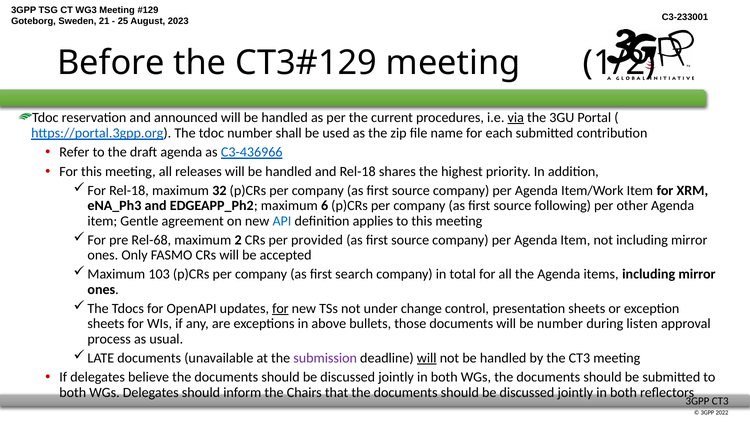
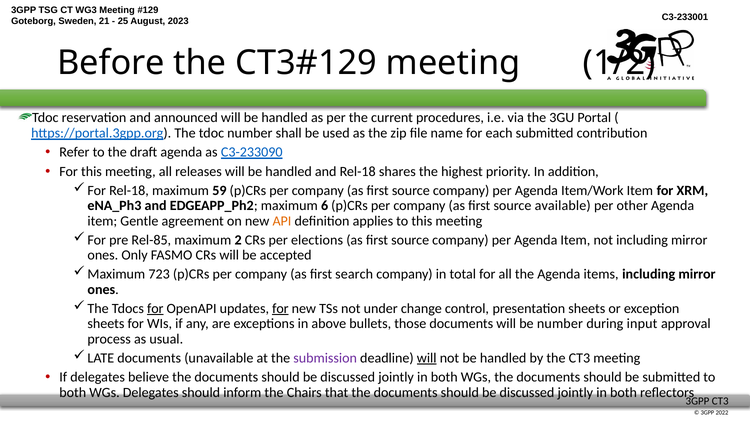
via underline: present -> none (516, 117)
C3-436966: C3-436966 -> C3-233090 (252, 152)
32: 32 -> 59 (219, 190)
following: following -> available (563, 206)
API colour: blue -> orange (282, 221)
Rel-68: Rel-68 -> Rel-85 (151, 240)
provided: provided -> elections (317, 240)
103: 103 -> 723 (159, 274)
for underline: none -> present (155, 309)
listen: listen -> input (642, 324)
